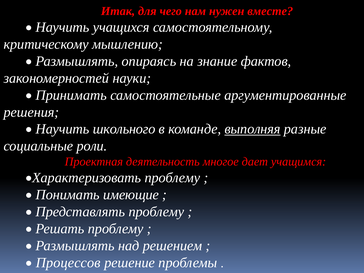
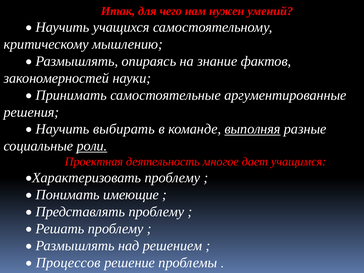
вместе: вместе -> умений (270, 11)
школьного: школьного -> выбирать (124, 129)
роли underline: none -> present (92, 146)
